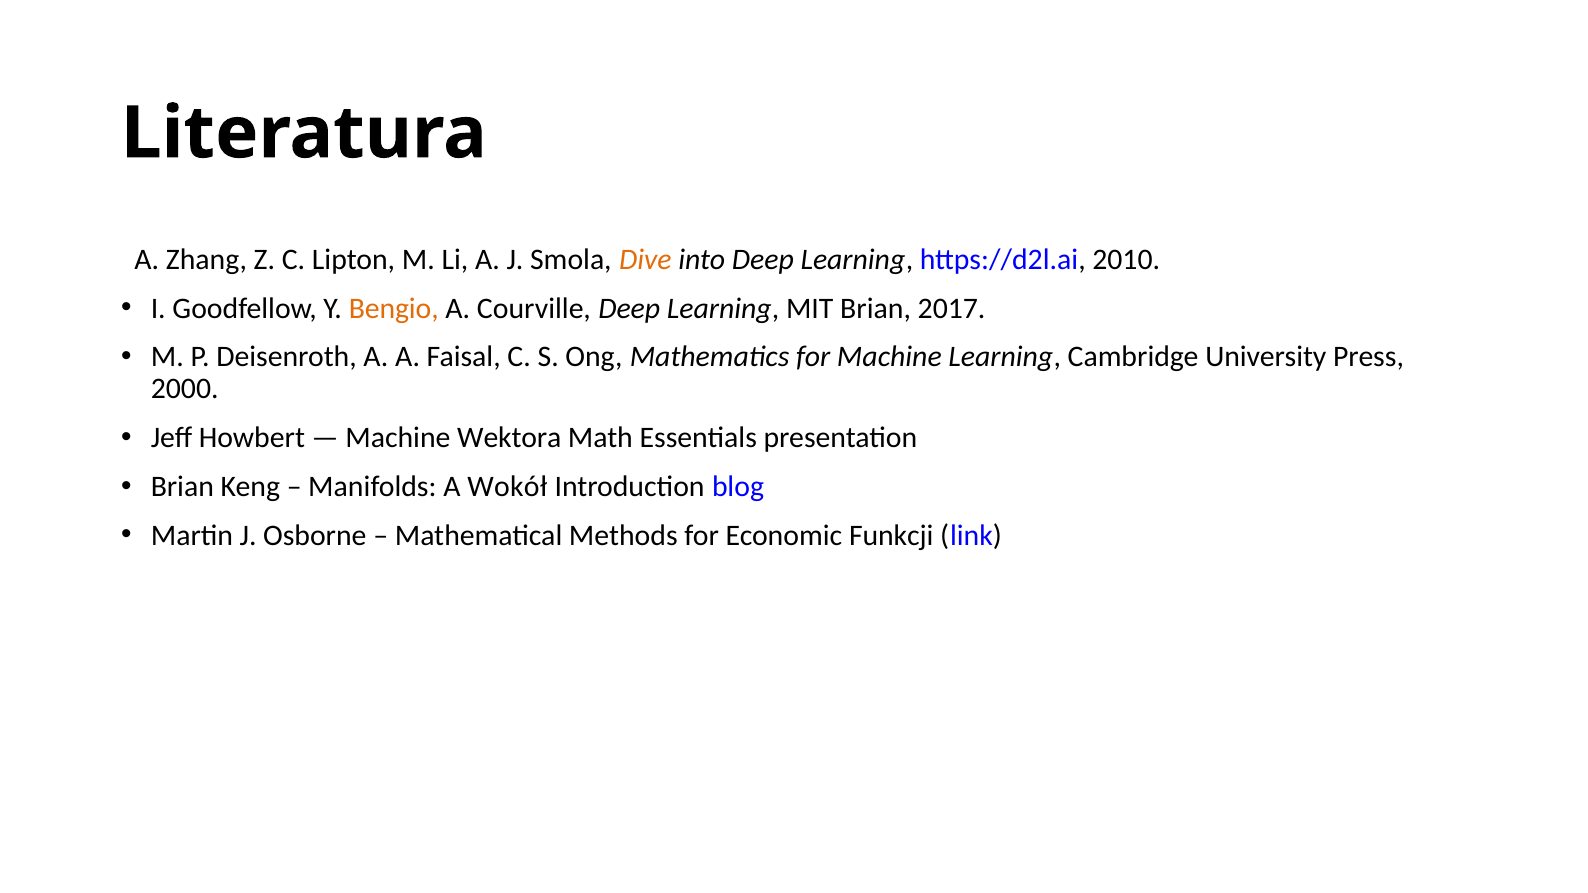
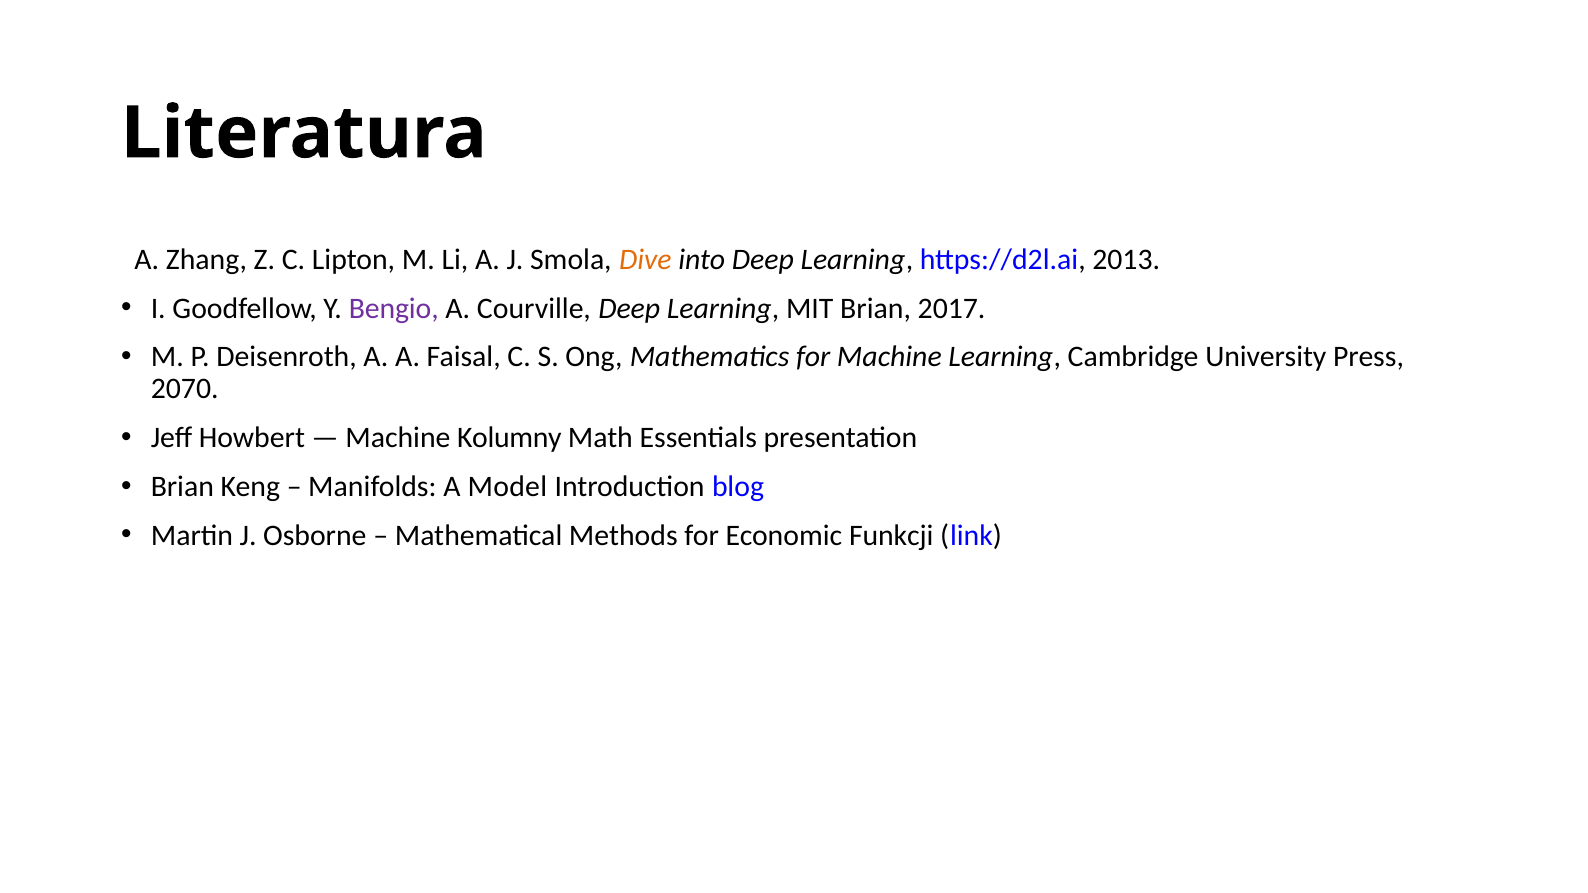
2010: 2010 -> 2013 (1126, 260)
Bengio colour: orange -> purple (394, 308)
2000: 2000 -> 2070 (185, 389)
Wektora: Wektora -> Kolumny (509, 438)
Wokół: Wokół -> Model (507, 487)
